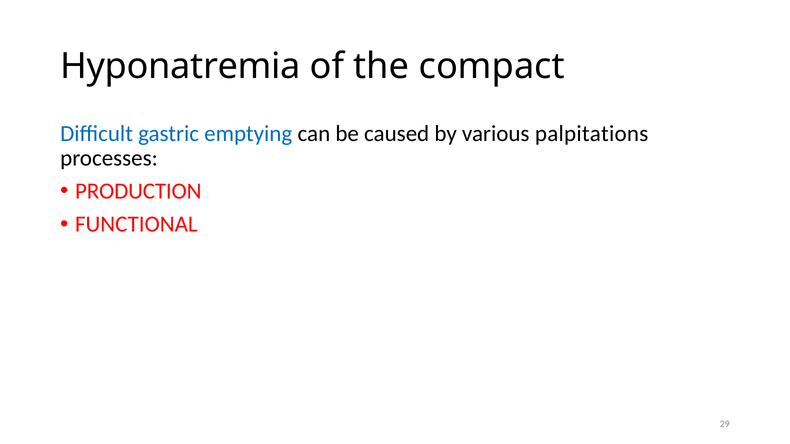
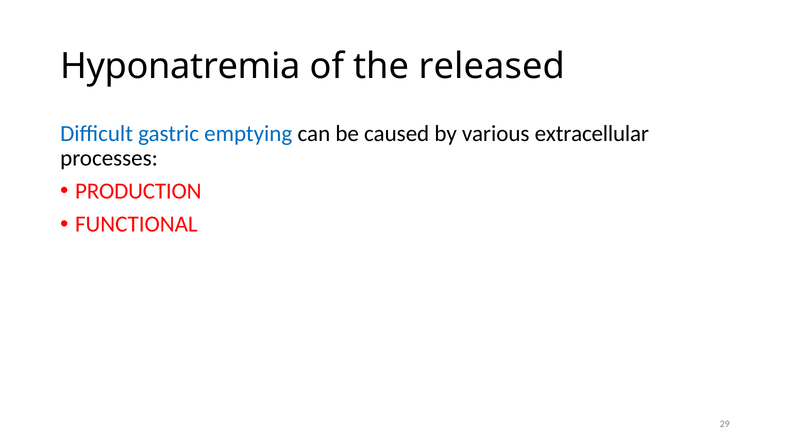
compact: compact -> released (492, 66)
palpitations: palpitations -> extracellular (592, 134)
